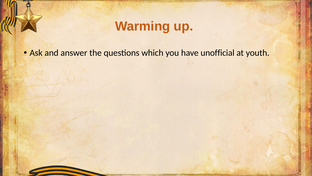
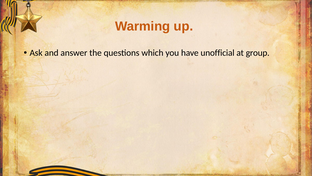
youth: youth -> group (258, 53)
